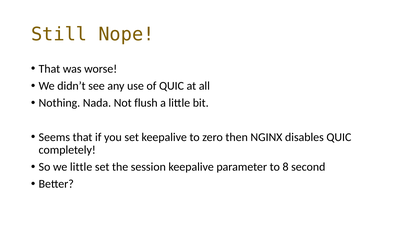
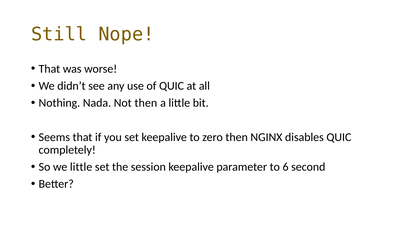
Not flush: flush -> then (146, 103)
8: 8 -> 6 (286, 167)
